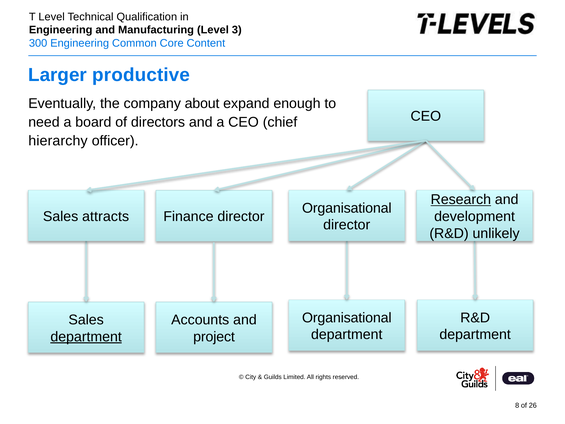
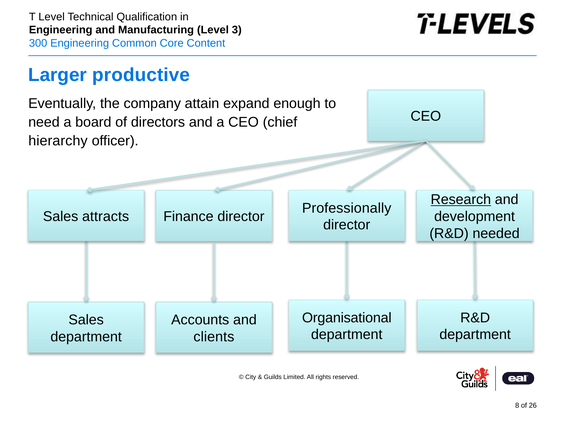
about: about -> attain (202, 103)
Organisational: Organisational -> Professionally (347, 208)
unlikely: unlikely -> needed (496, 233)
department underline: present -> none (86, 336)
project: project -> clients (214, 336)
